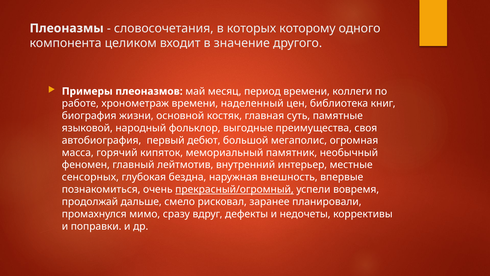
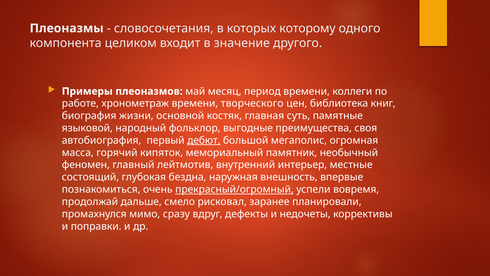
наделенный: наделенный -> творческого (252, 103)
дебют underline: none -> present (204, 140)
сенсорных: сенсорных -> состоящий (90, 177)
